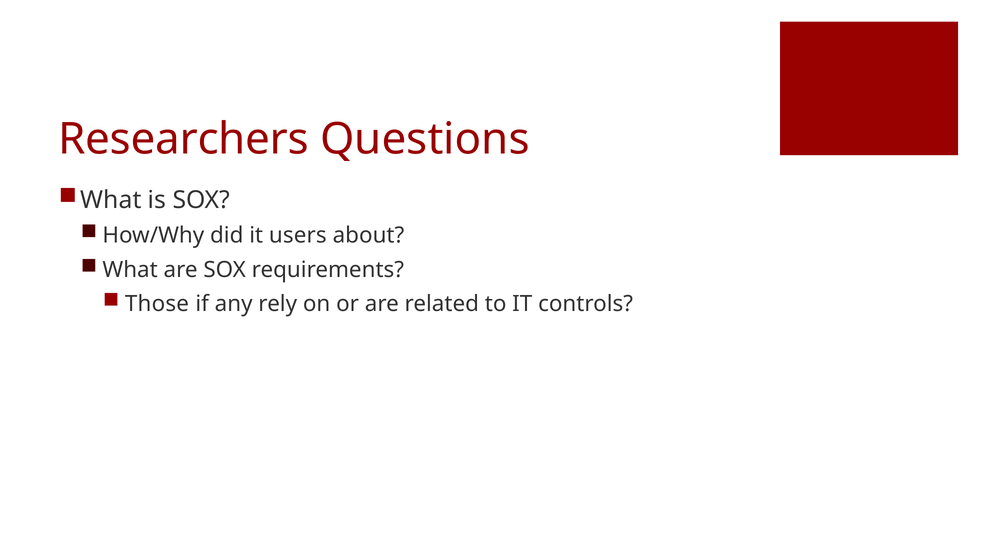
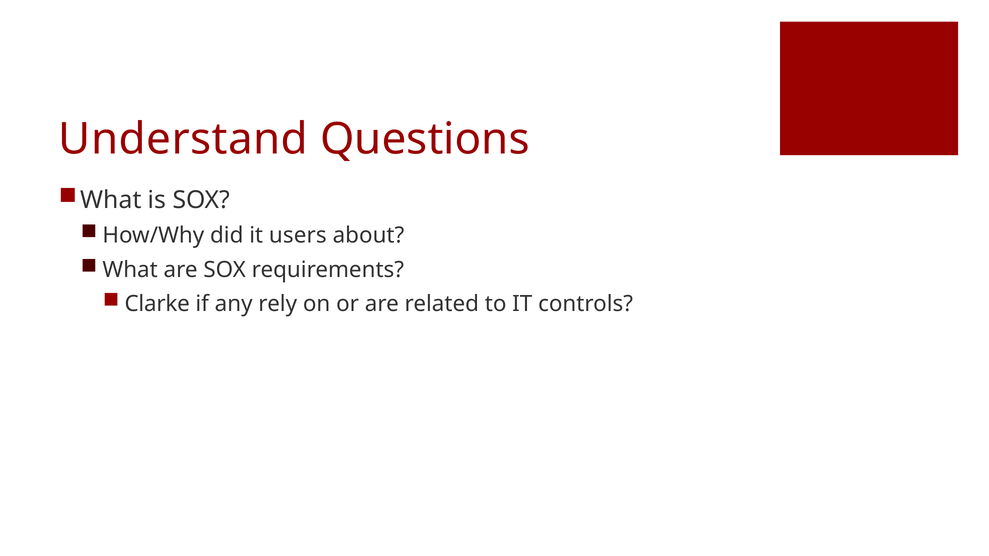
Researchers: Researchers -> Understand (183, 139)
Those: Those -> Clarke (157, 304)
